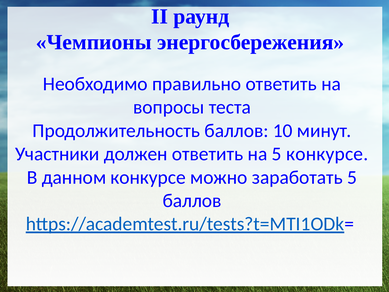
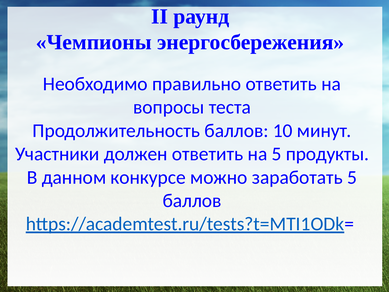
5 конкурсе: конкурсе -> продукты (327, 154)
